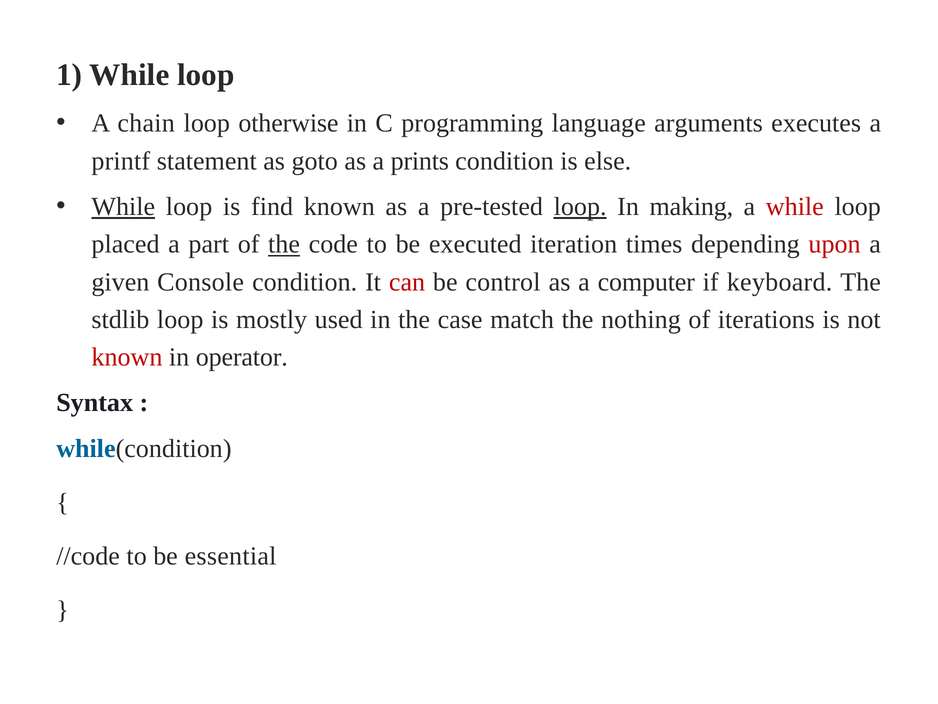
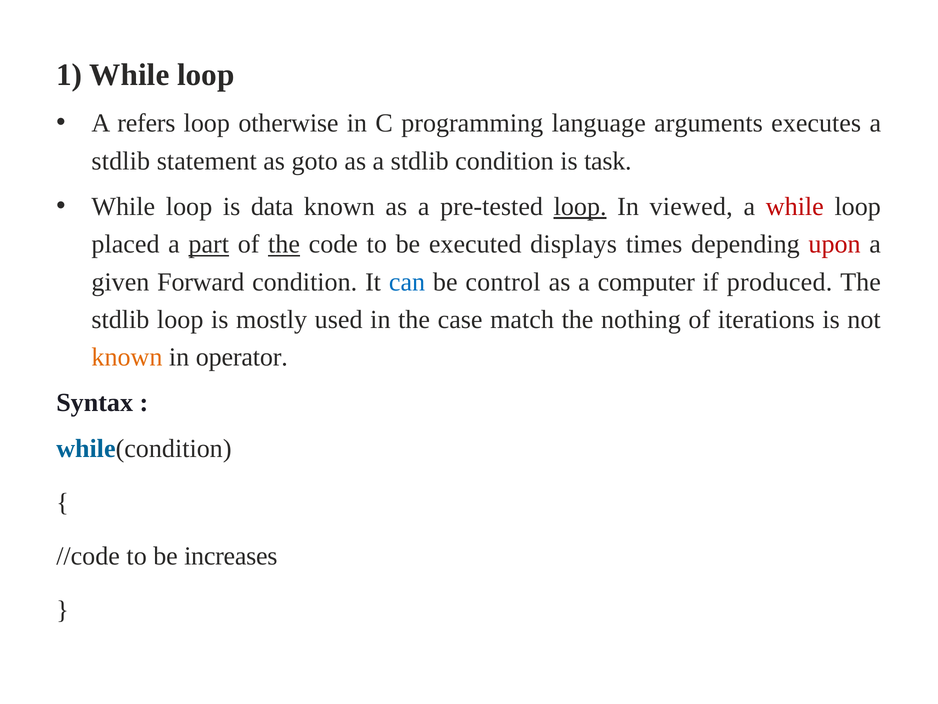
chain: chain -> refers (146, 123)
printf: printf -> stdlib (121, 161)
as a prints: prints -> stdlib (420, 161)
else: else -> task (608, 161)
While underline: present -> none (123, 207)
find: find -> data (272, 207)
making: making -> viewed (691, 207)
part underline: none -> present (209, 244)
iteration: iteration -> displays (574, 244)
Console: Console -> Forward (201, 282)
can colour: red -> blue (407, 282)
keyboard: keyboard -> produced (780, 282)
known colour: red -> orange (127, 357)
essential: essential -> increases (231, 556)
